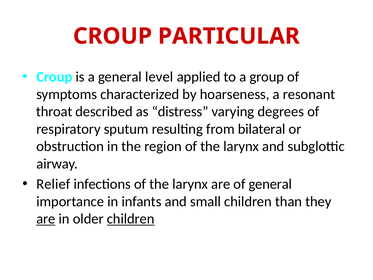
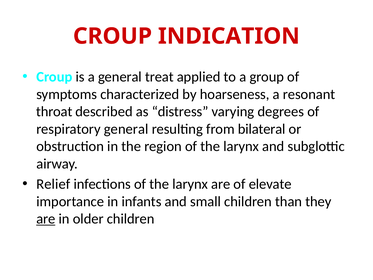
PARTICULAR: PARTICULAR -> INDICATION (229, 36)
level: level -> treat (159, 77)
respiratory sputum: sputum -> general (126, 129)
of general: general -> elevate (270, 184)
children underline: present -> none (131, 219)
